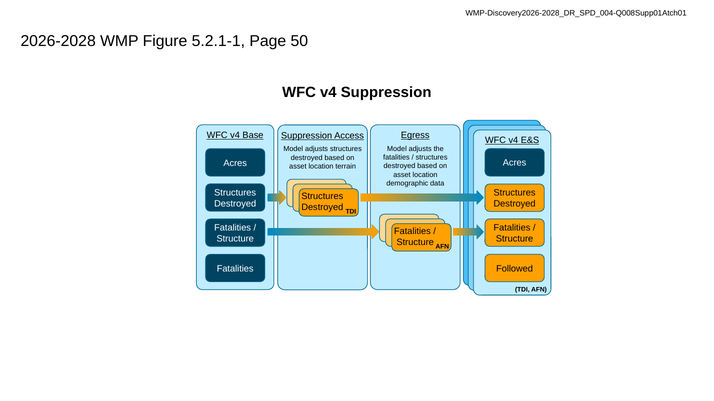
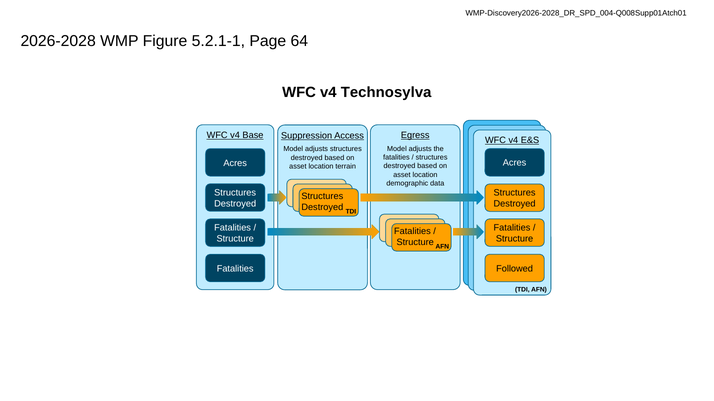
50: 50 -> 64 (299, 41)
v4 Suppression: Suppression -> Technosylva (386, 93)
